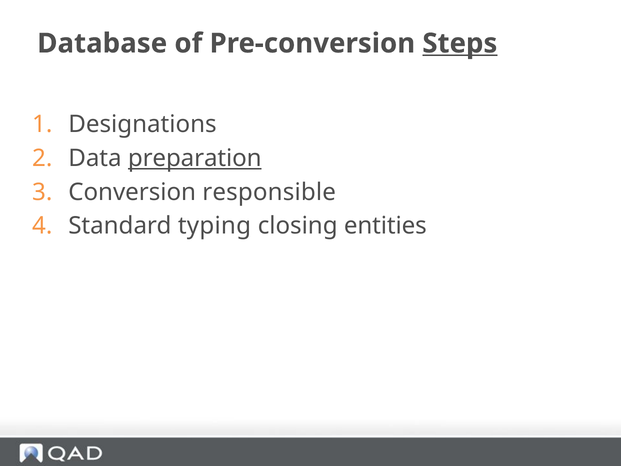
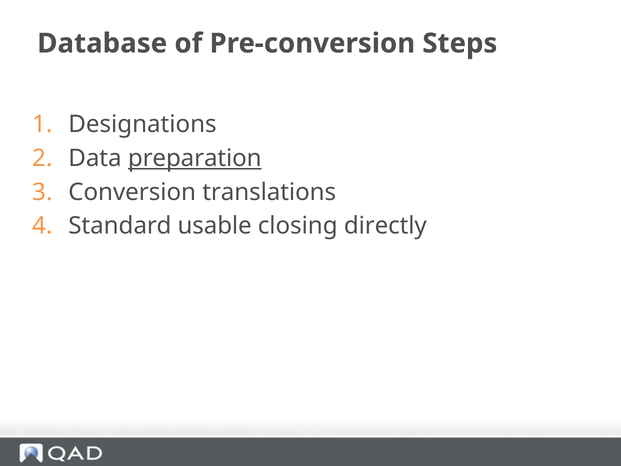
Steps underline: present -> none (460, 43)
responsible: responsible -> translations (269, 192)
typing: typing -> usable (215, 226)
entities: entities -> directly (385, 226)
